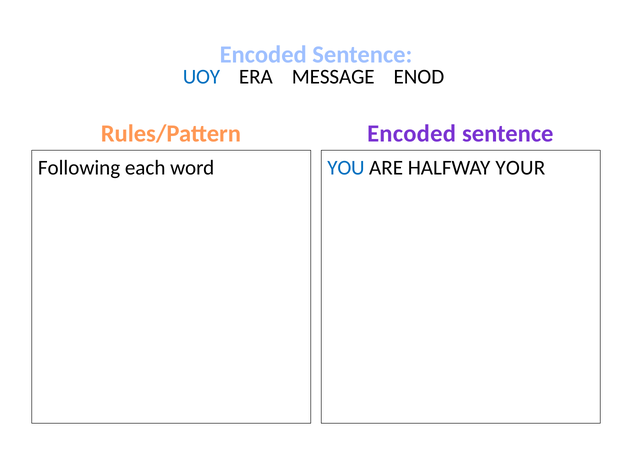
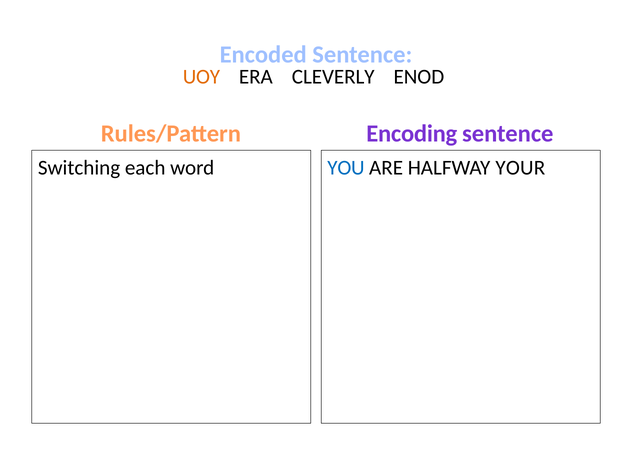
UOY colour: blue -> orange (201, 77)
MESSAGE: MESSAGE -> CLEVERLY (333, 77)
Rules/Pattern Encoded: Encoded -> Encoding (412, 134)
Following: Following -> Switching (79, 168)
